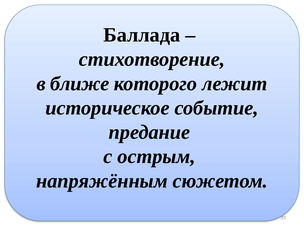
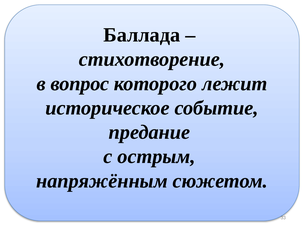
ближе: ближе -> вопрос (80, 84)
